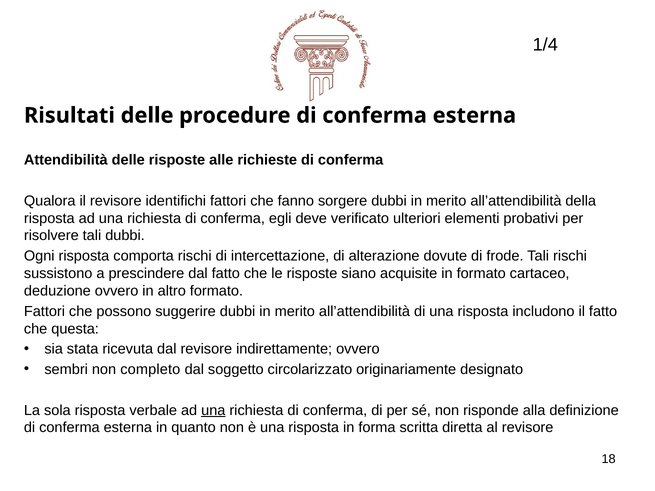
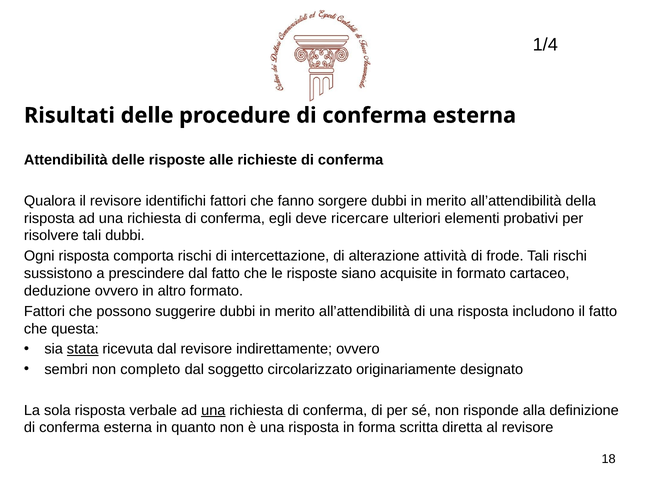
verificato: verificato -> ricercare (360, 218)
dovute: dovute -> attività (445, 256)
stata underline: none -> present (83, 349)
